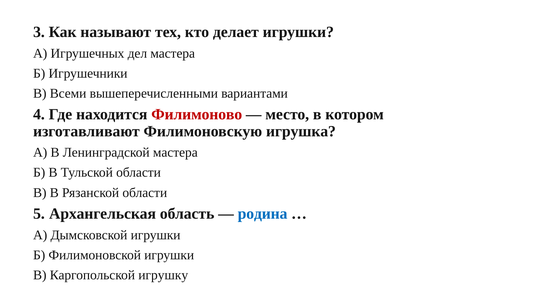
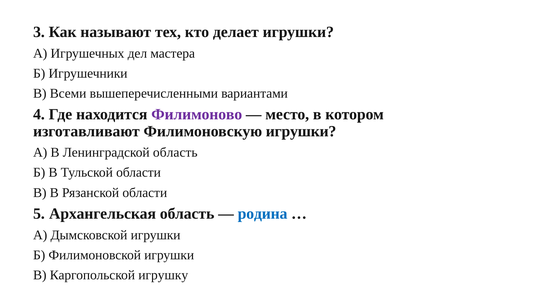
Филимоново colour: red -> purple (197, 114)
Филимоновскую игрушка: игрушка -> игрушки (301, 131)
Ленинградской мастера: мастера -> область (175, 153)
